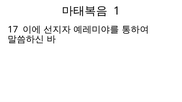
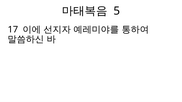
1: 1 -> 5 (117, 11)
